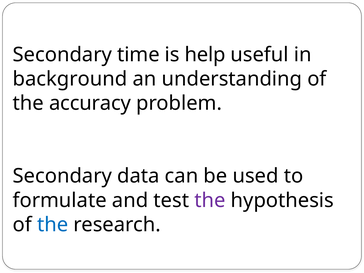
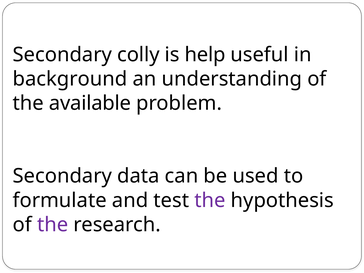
time: time -> colly (138, 55)
accuracy: accuracy -> available (90, 103)
the colour: blue -> purple (53, 225)
